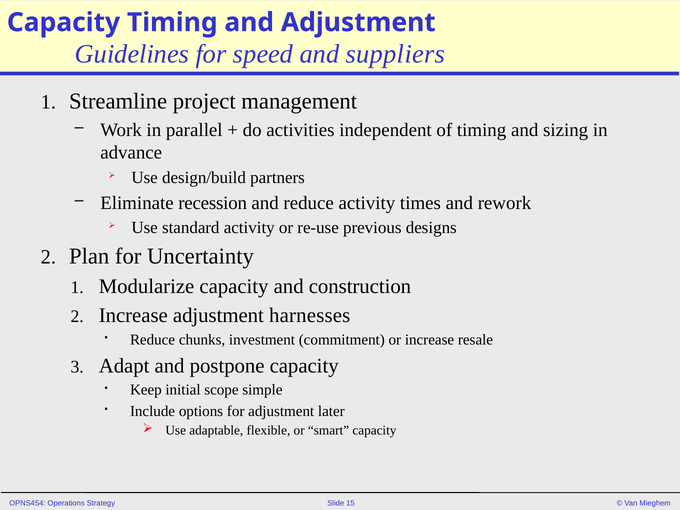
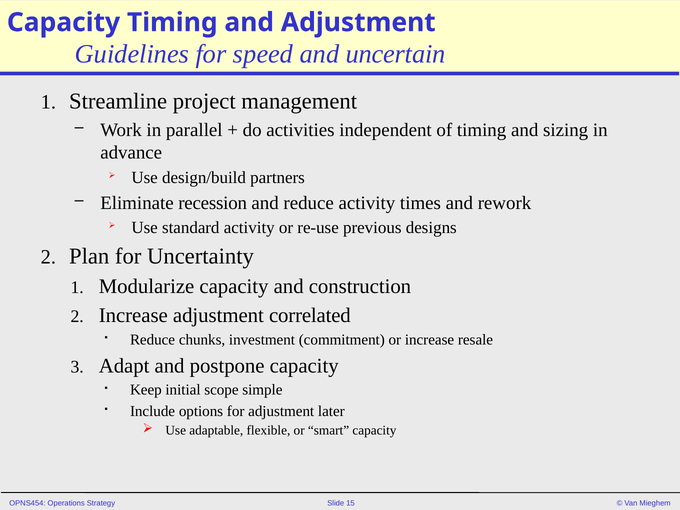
suppliers: suppliers -> uncertain (396, 54)
harnesses: harnesses -> correlated (310, 316)
